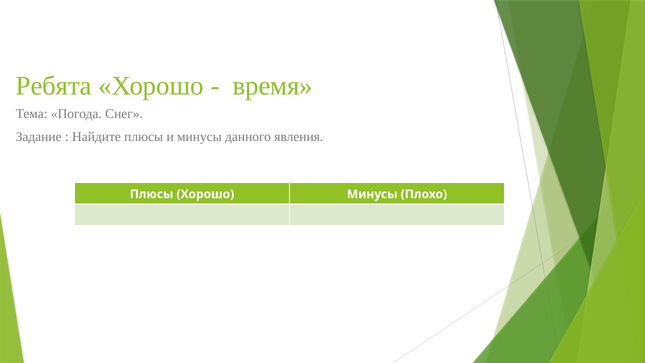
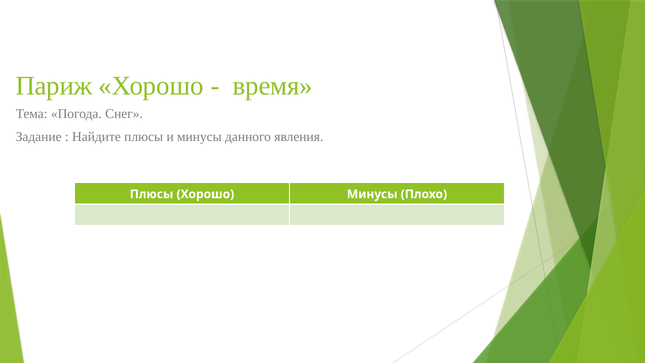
Ребята: Ребята -> Париж (54, 86)
